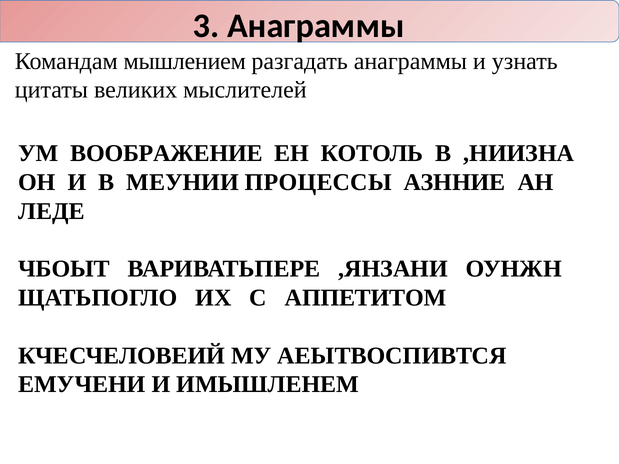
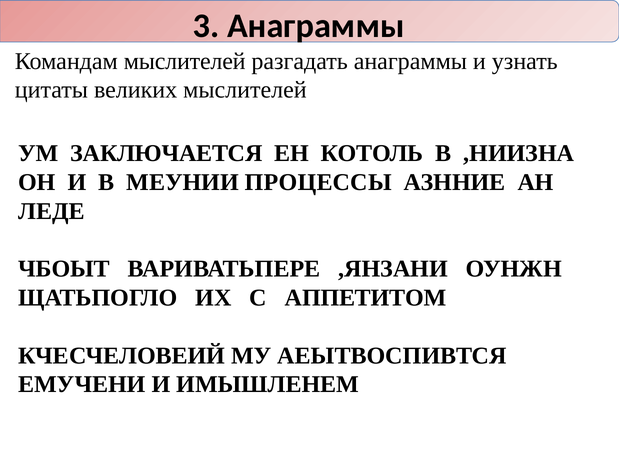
Командам мышлением: мышлением -> мыслителей (185, 61)
ВООБРАЖЕНИЕ: ВООБРАЖЕНИЕ -> ЗАКЛЮЧАЕТСЯ (166, 153)
